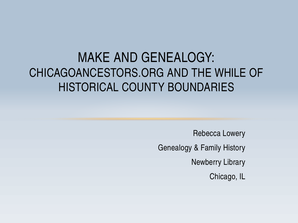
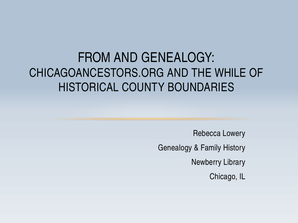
MAKE: MAKE -> FROM (94, 58)
